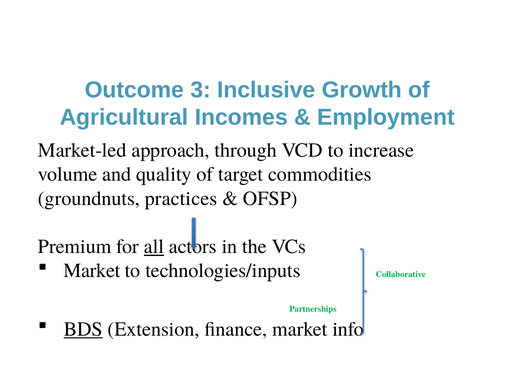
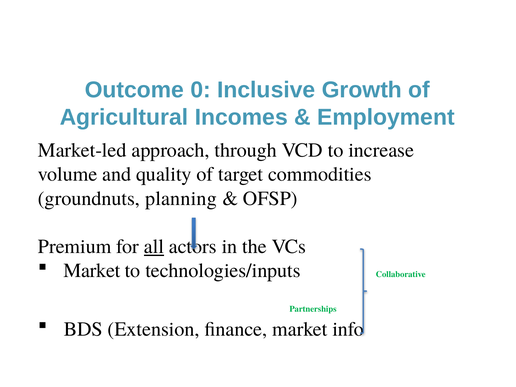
3: 3 -> 0 (201, 90)
practices: practices -> planning (181, 198)
BDS underline: present -> none (83, 329)
